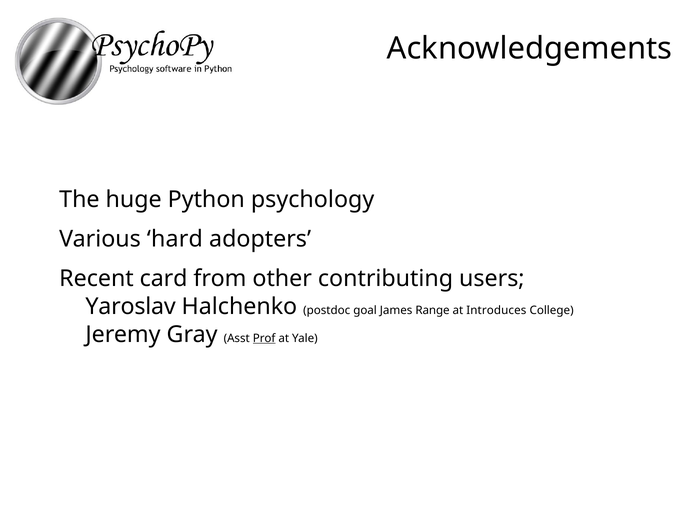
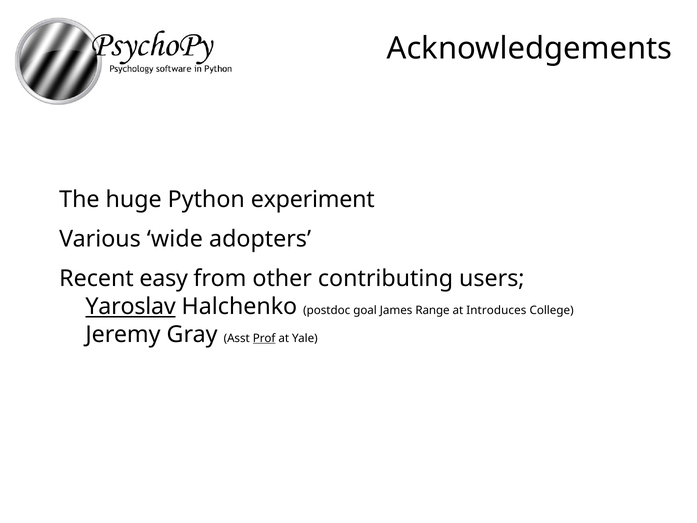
psychology: psychology -> experiment (313, 200)
hard: hard -> wide (175, 239)
card: card -> easy (164, 279)
Yaroslav underline: none -> present (131, 307)
